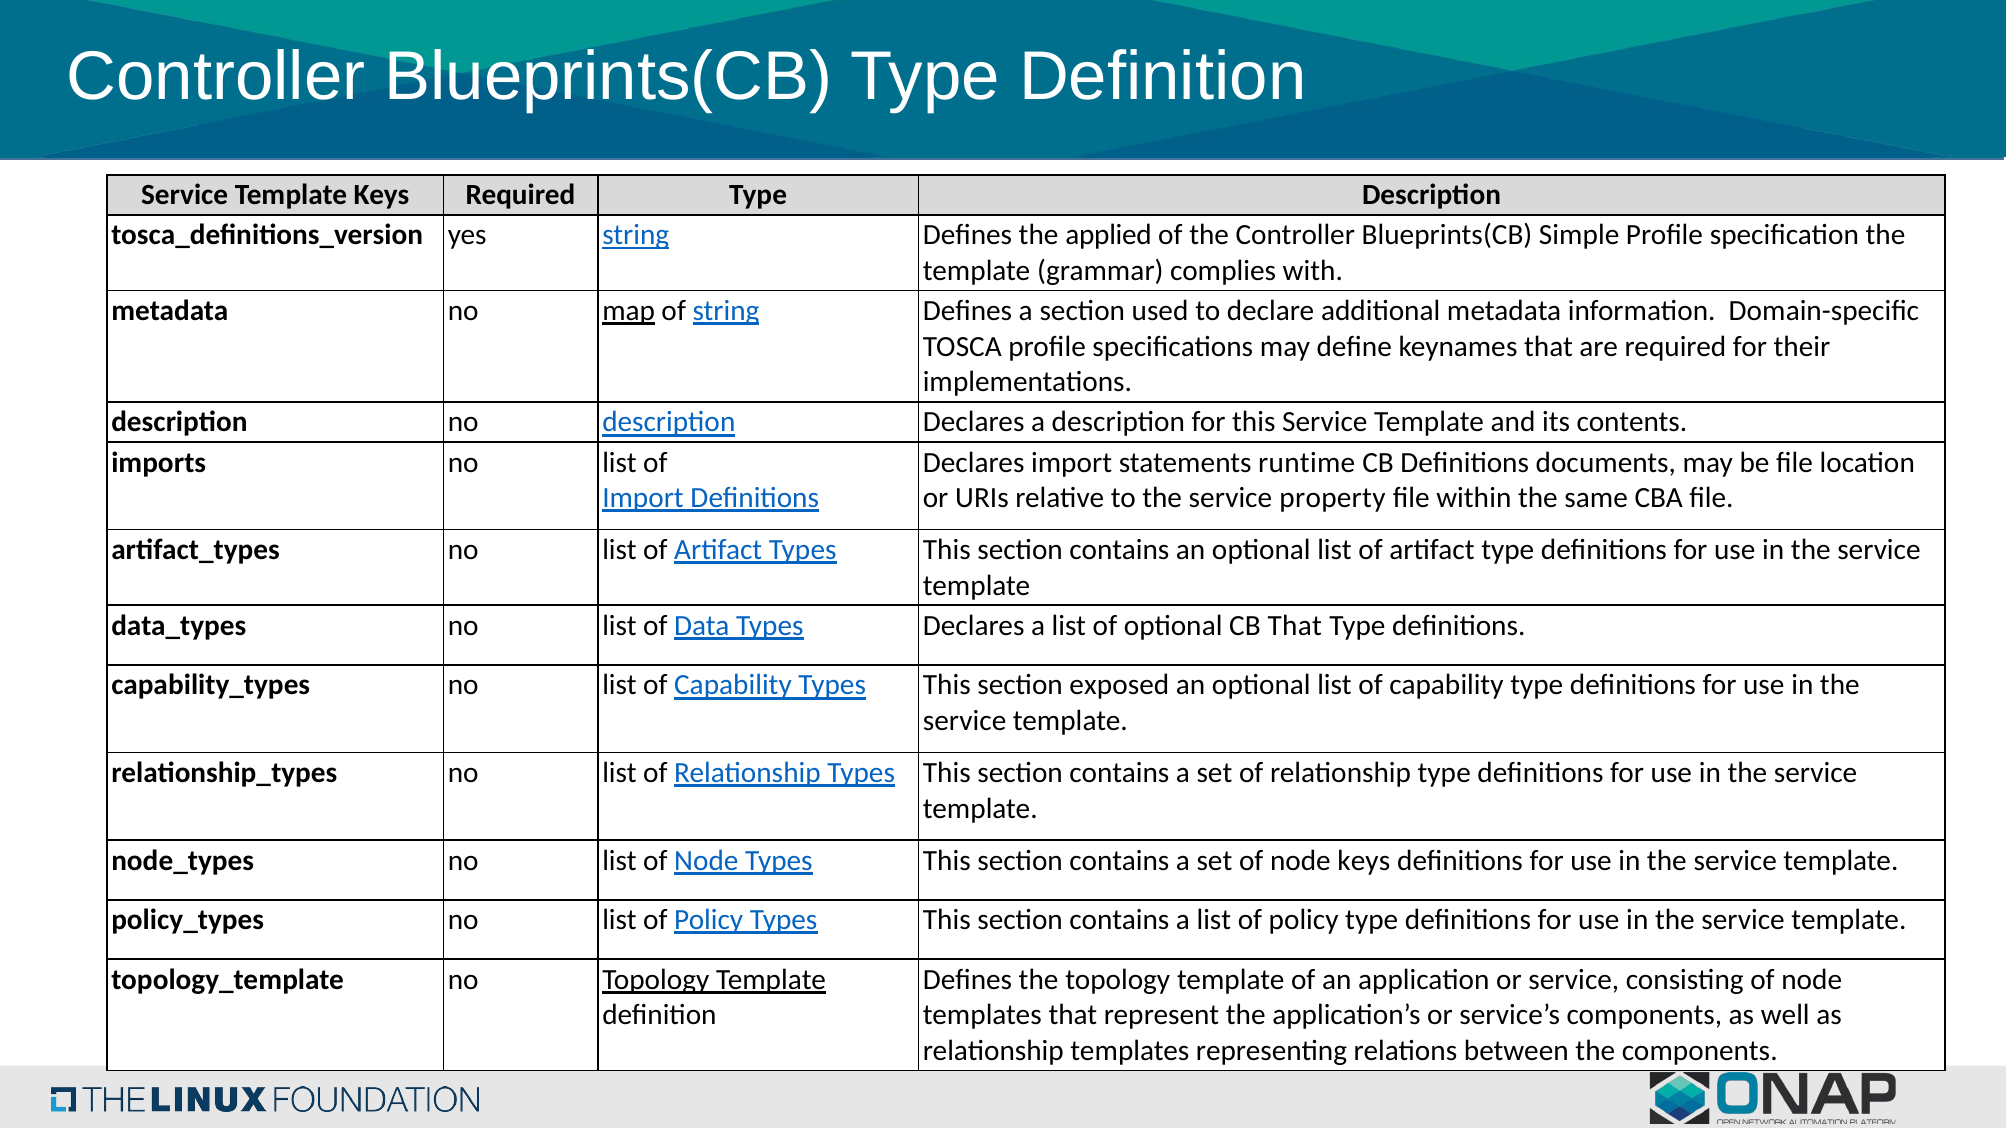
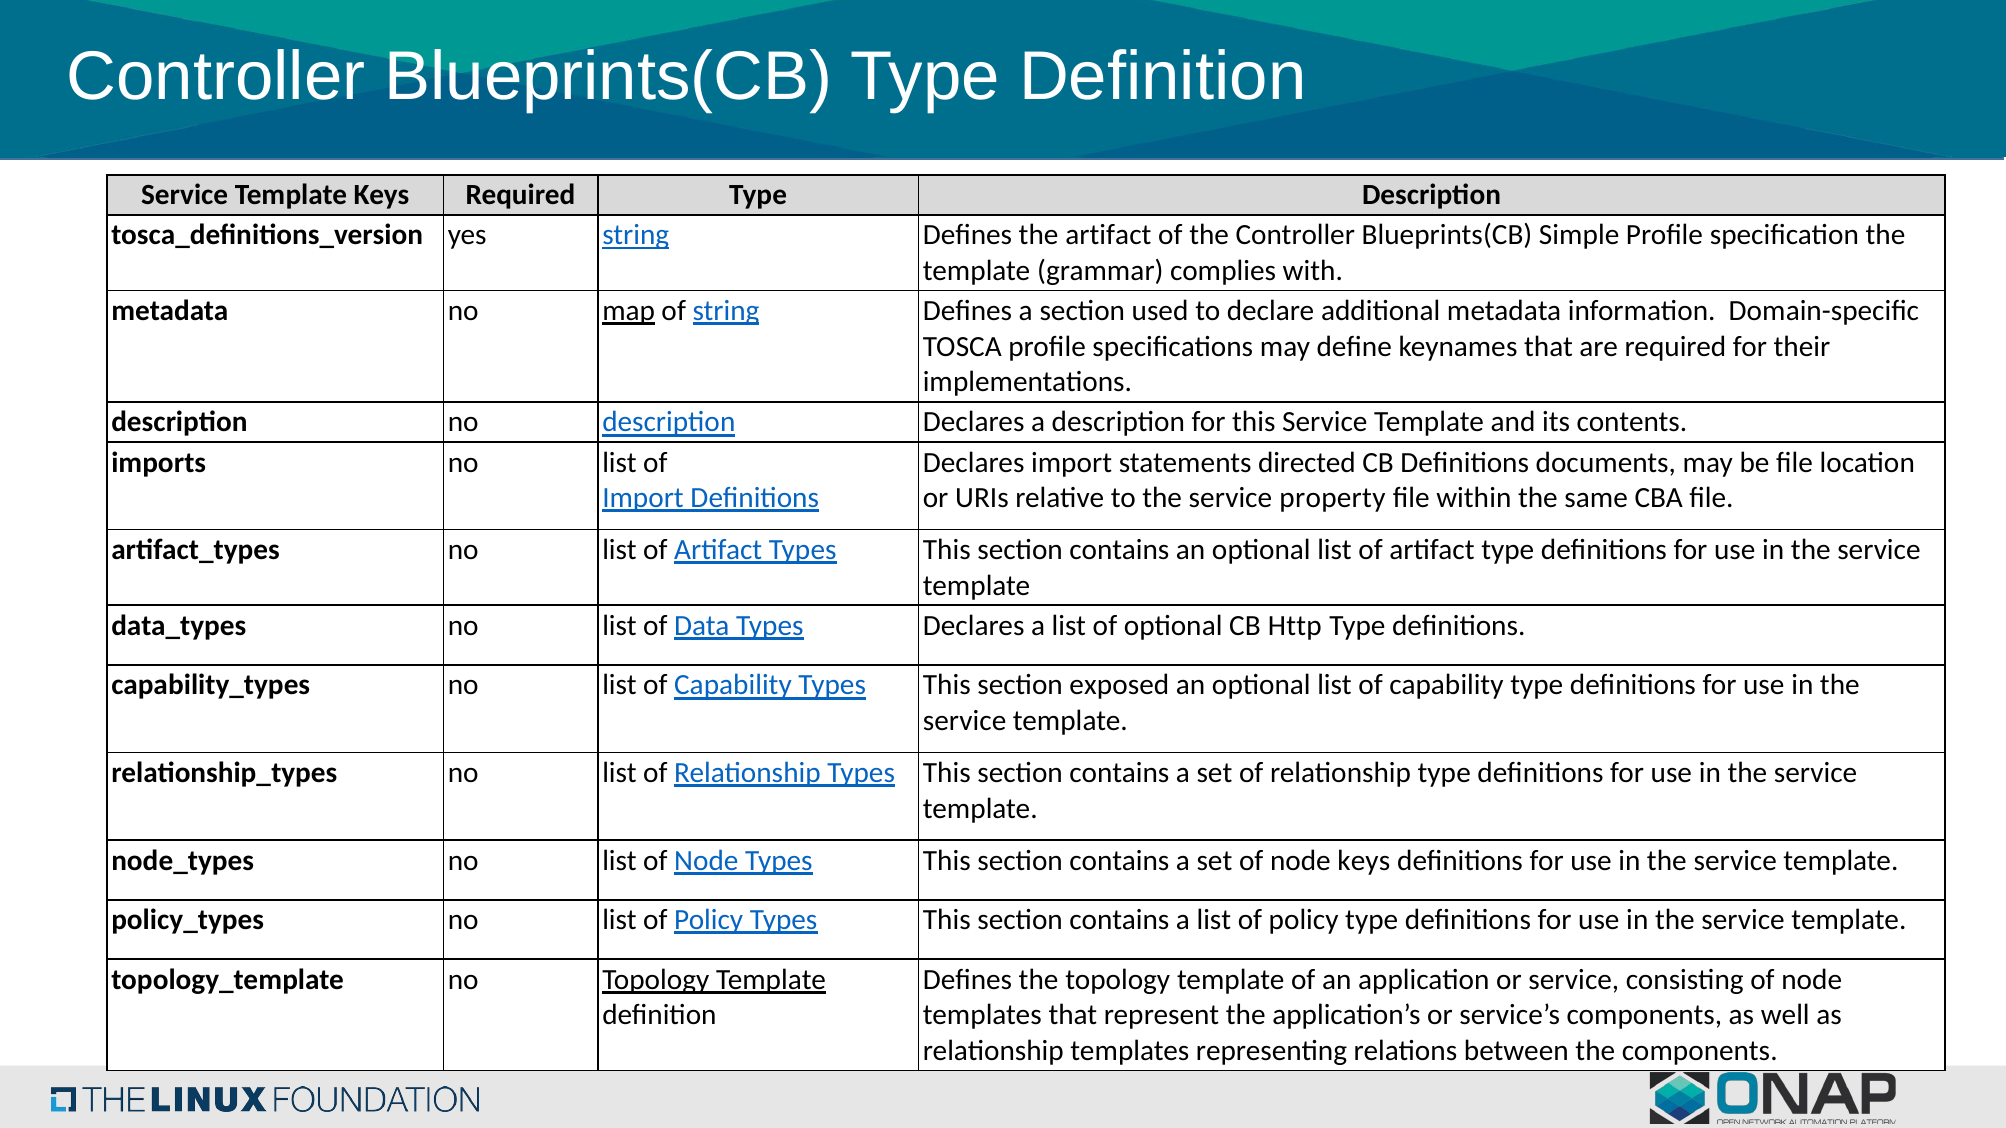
the applied: applied -> artifact (1108, 235)
runtime: runtime -> directed (1307, 463)
CB That: That -> Http (1295, 626)
